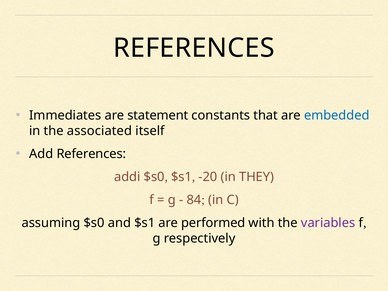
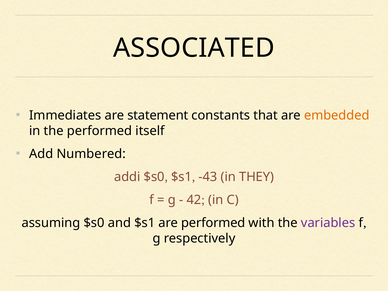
REFERENCES: REFERENCES -> ASSOCIATED (194, 48)
embedded colour: blue -> orange (337, 115)
the associated: associated -> performed (100, 131)
Add References: References -> Numbered (91, 154)
-20: -20 -> -43 (208, 177)
84: 84 -> 42 (194, 200)
